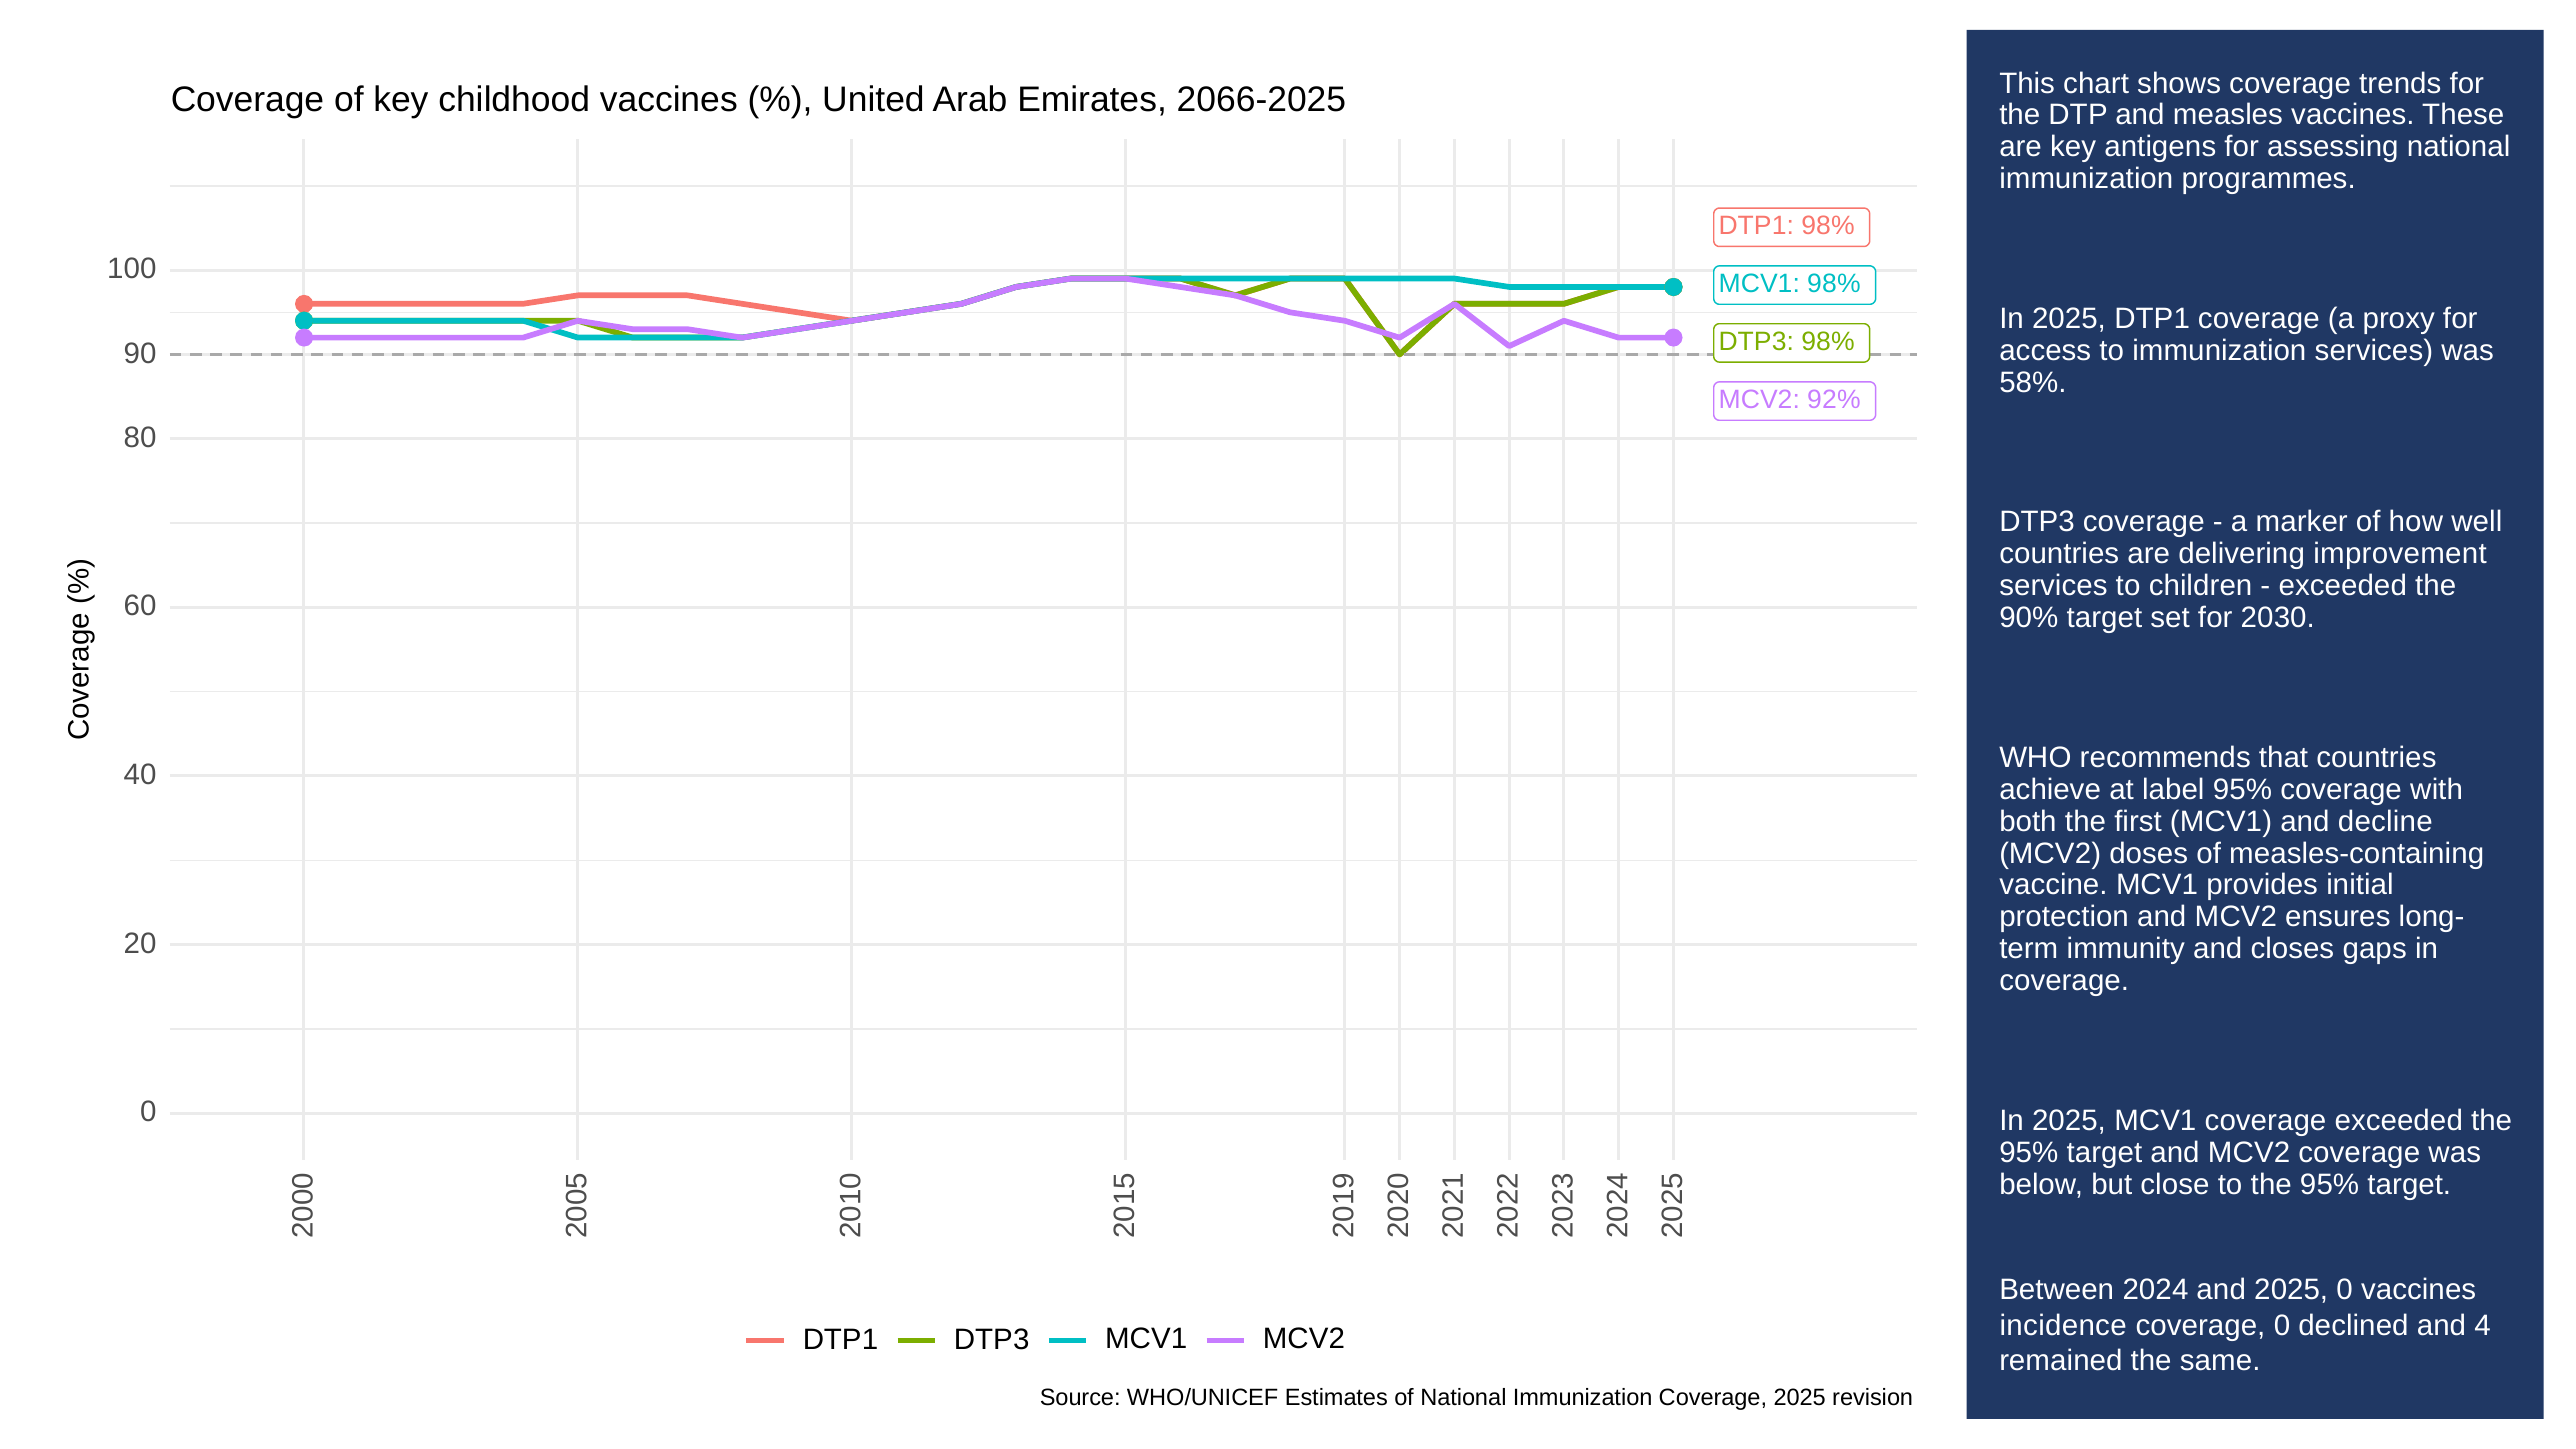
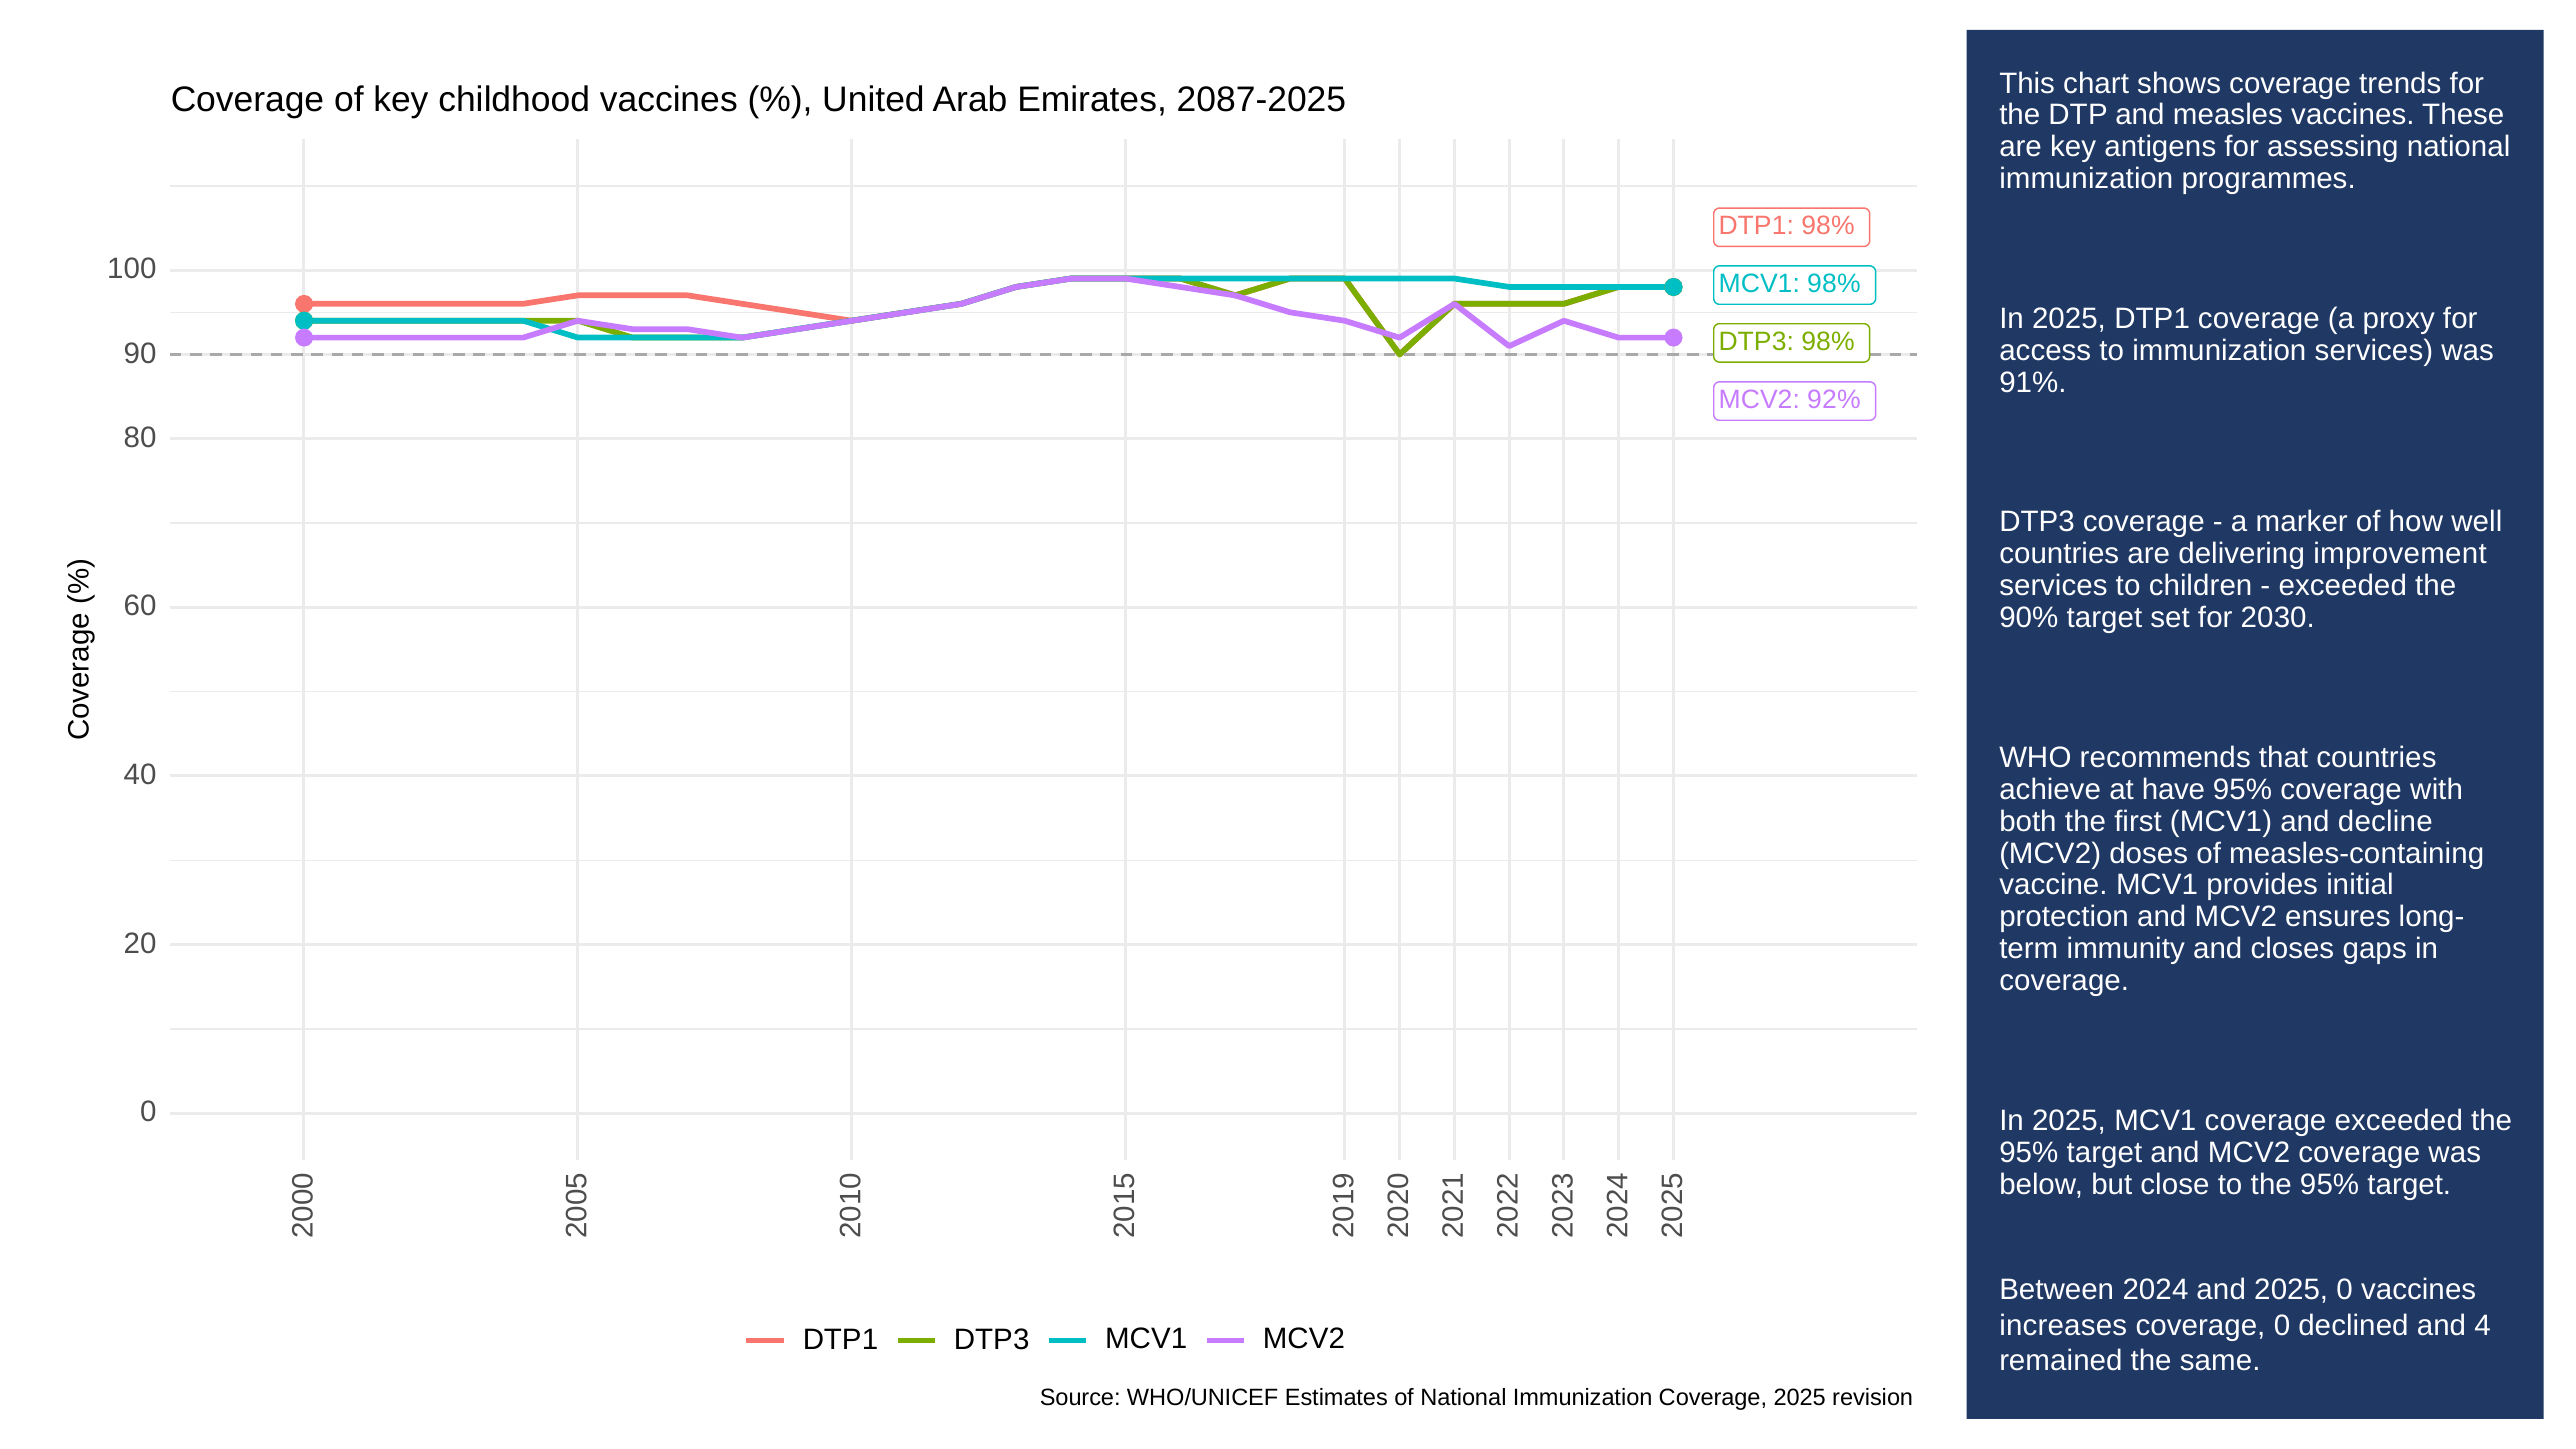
2066-2025: 2066-2025 -> 2087-2025 (1261, 100)
58%: 58% -> 91% (2033, 382)
label: label -> have (2173, 790)
incidence: incidence -> increases (2063, 1325)
